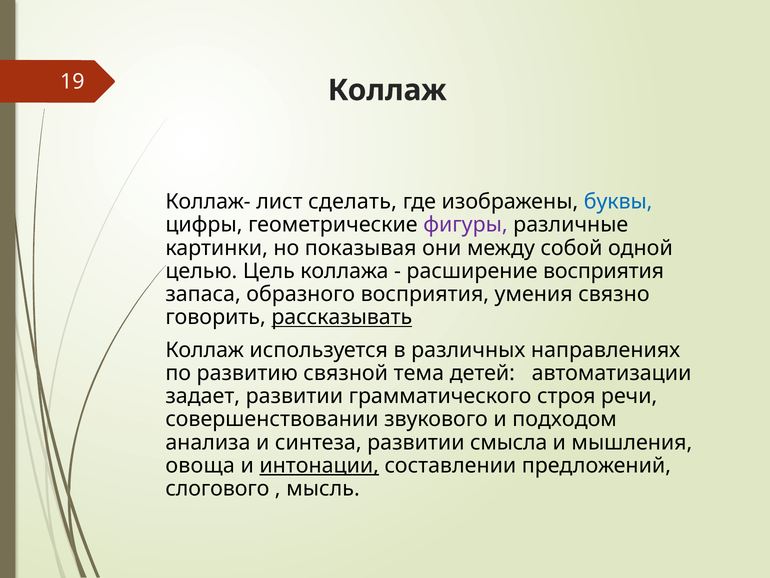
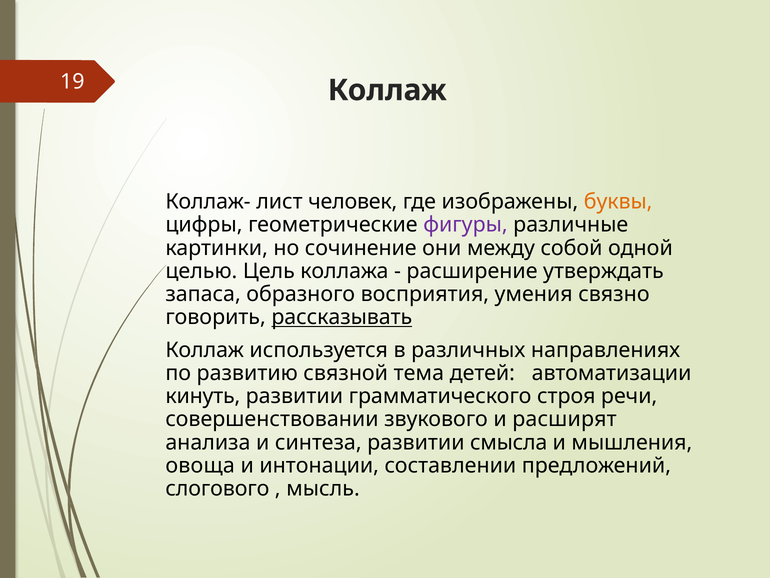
сделать: сделать -> человек (353, 202)
буквы colour: blue -> orange (618, 202)
показывая: показывая -> сочинение (361, 248)
расширение восприятия: восприятия -> утверждать (603, 271)
задает: задает -> кинуть (203, 396)
подходом: подходом -> расширят (564, 419)
интонации underline: present -> none (319, 465)
